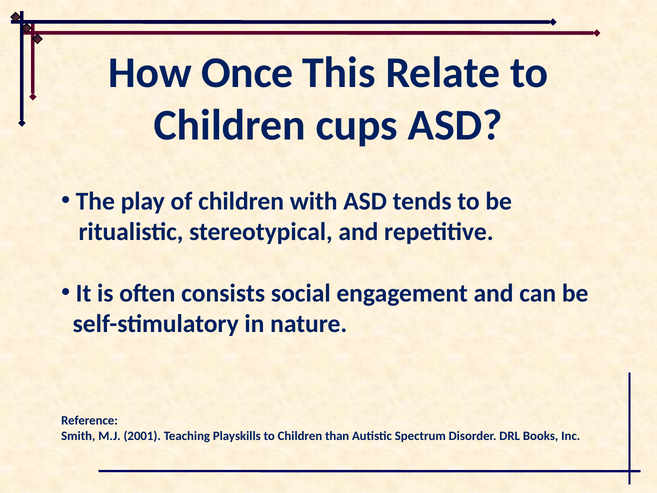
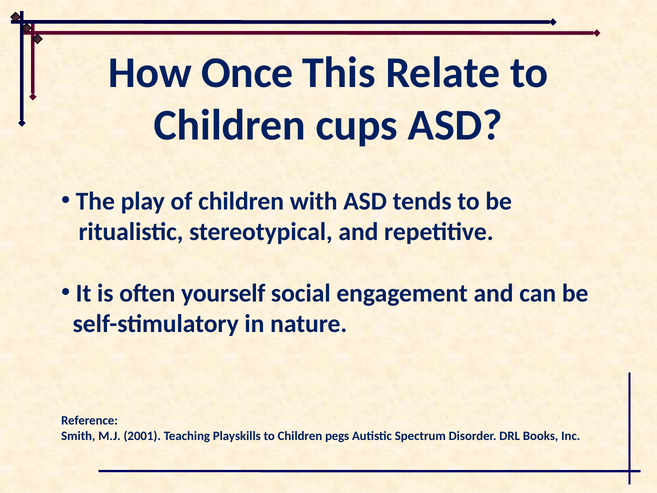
consists: consists -> yourself (223, 293)
than: than -> pegs (337, 436)
